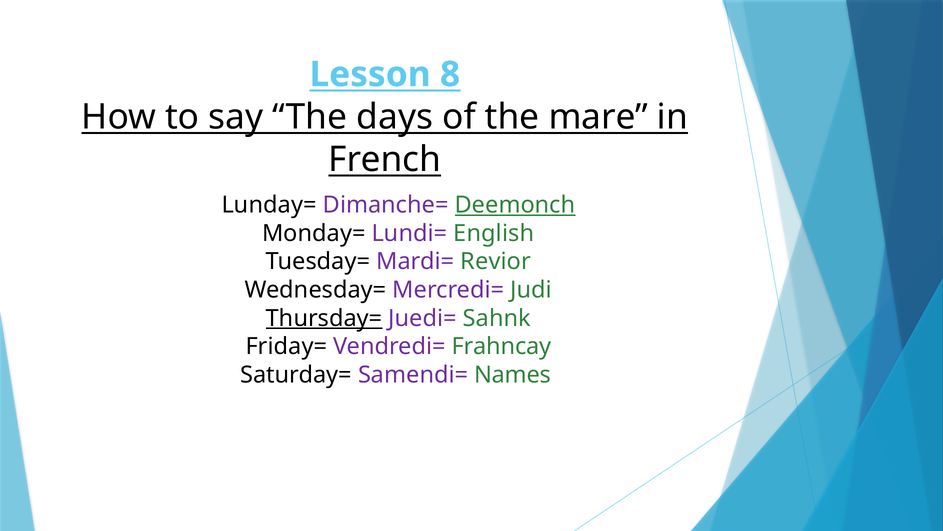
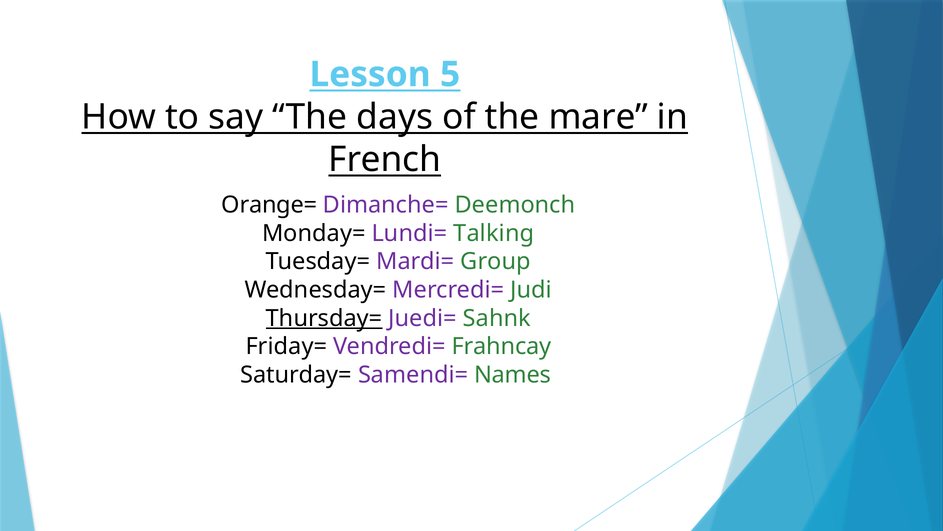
8: 8 -> 5 (450, 74)
Lunday=: Lunday= -> Orange= (269, 205)
Deemonch underline: present -> none (515, 205)
English: English -> Talking (494, 233)
Revior: Revior -> Group (496, 261)
